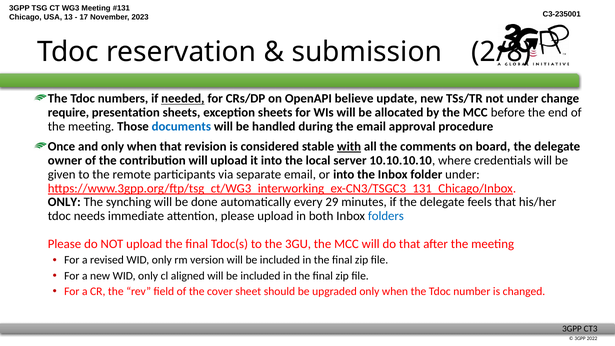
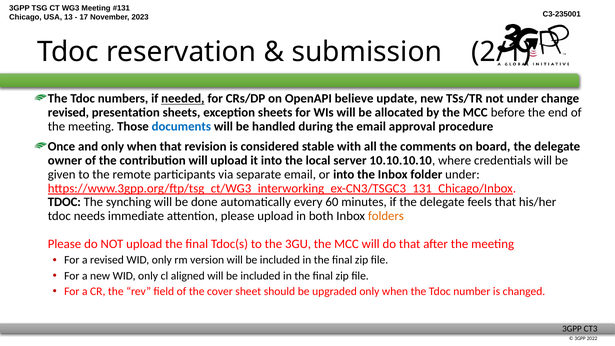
2/8: 2/8 -> 2/1 (501, 52)
require: require -> revised (68, 112)
with underline: present -> none (349, 147)
ONLY: ONLY -> TDOC (64, 202)
29: 29 -> 60 (332, 202)
folders colour: blue -> orange (386, 216)
